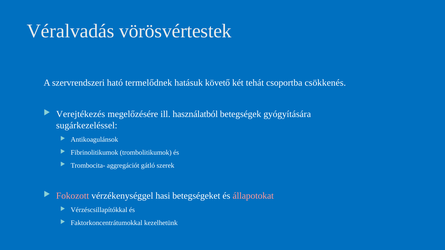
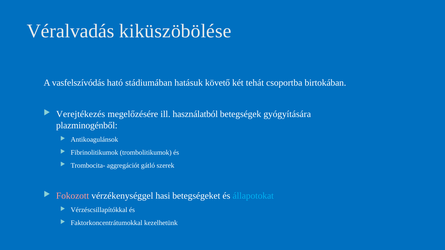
vörösvértestek: vörösvértestek -> kiküszöbölése (175, 31)
szervrendszeri: szervrendszeri -> vasfelszívódás (78, 83)
termelődnek: termelődnek -> stádiumában (149, 83)
csökkenés: csökkenés -> birtokában (325, 83)
sugárkezeléssel: sugárkezeléssel -> plazminogénből (87, 125)
állapotokat colour: pink -> light blue (253, 196)
